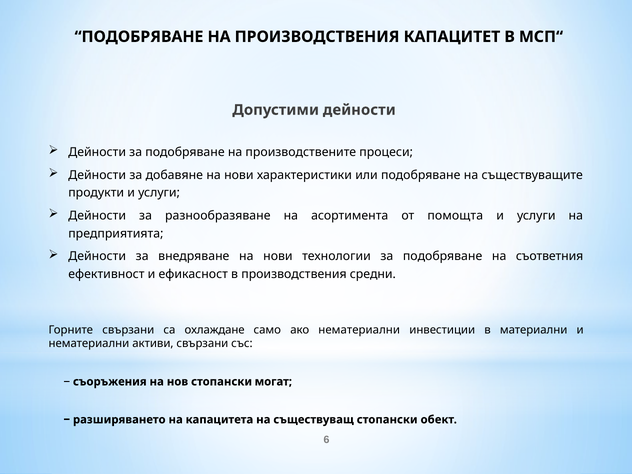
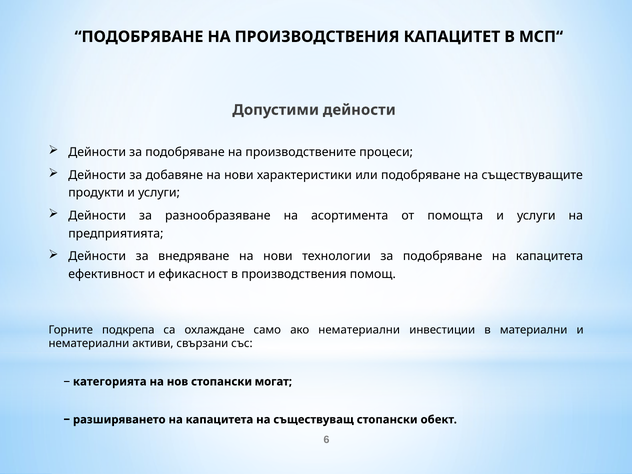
подобряване на съответния: съответния -> капацитета (550, 256)
средни: средни -> помощ (373, 274)
Горните свързани: свързани -> подкрепа (128, 330)
съоръжения: съоръжения -> категорията (110, 382)
